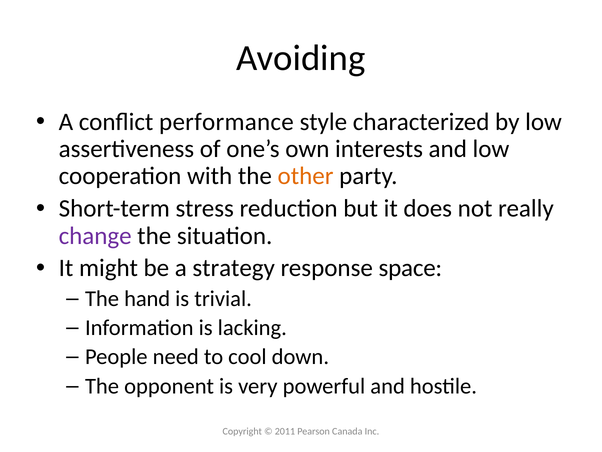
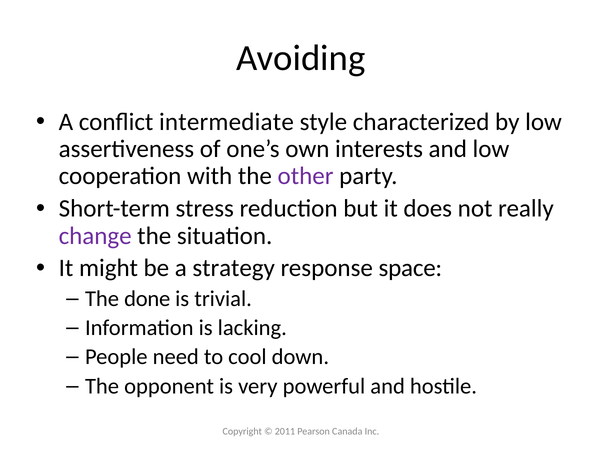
performance: performance -> intermediate (226, 122)
other colour: orange -> purple (306, 176)
hand: hand -> done (147, 298)
